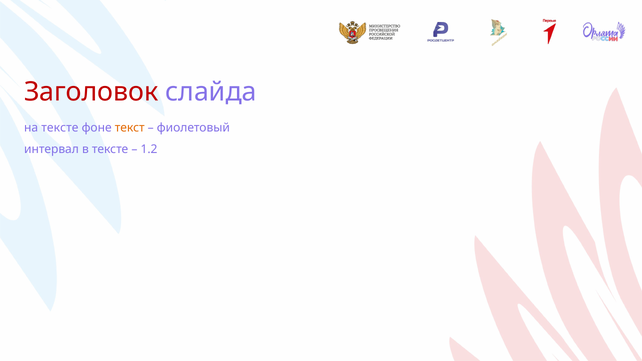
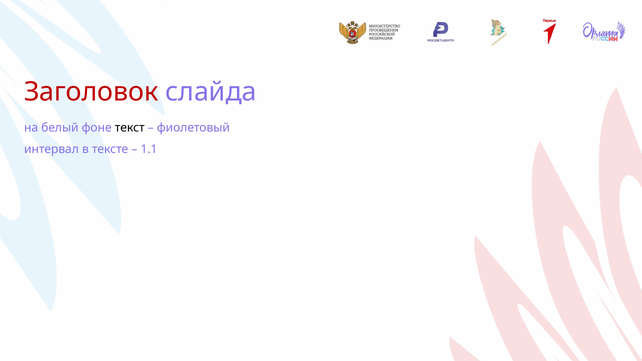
на тексте: тексте -> белый (60, 128)
текст colour: orange -> black (130, 128)
1.2: 1.2 -> 1.1 (149, 149)
